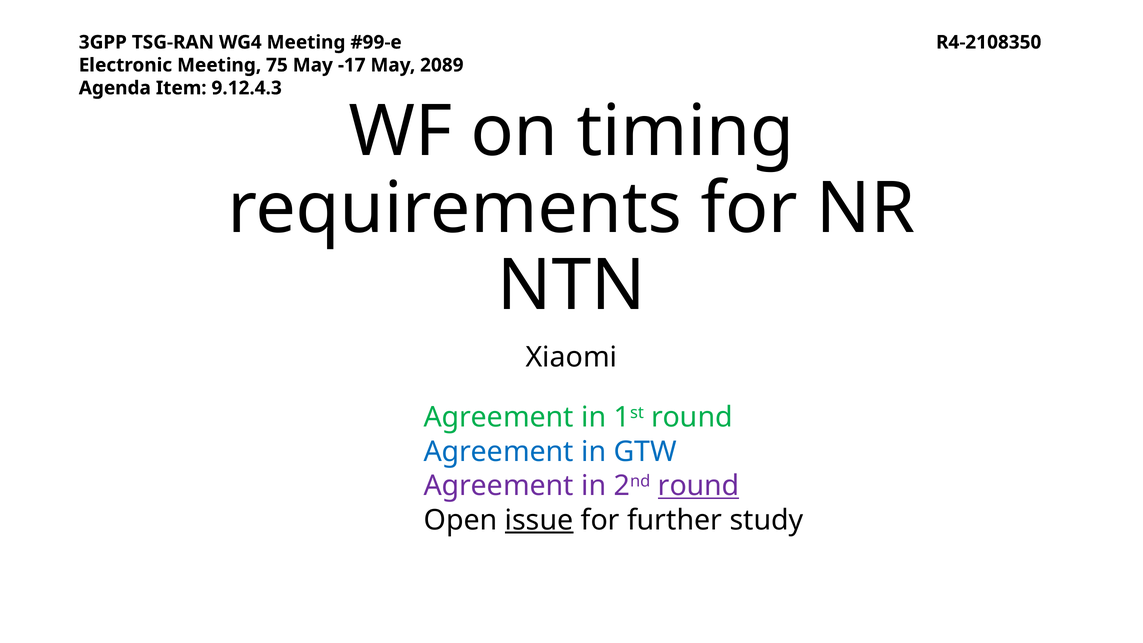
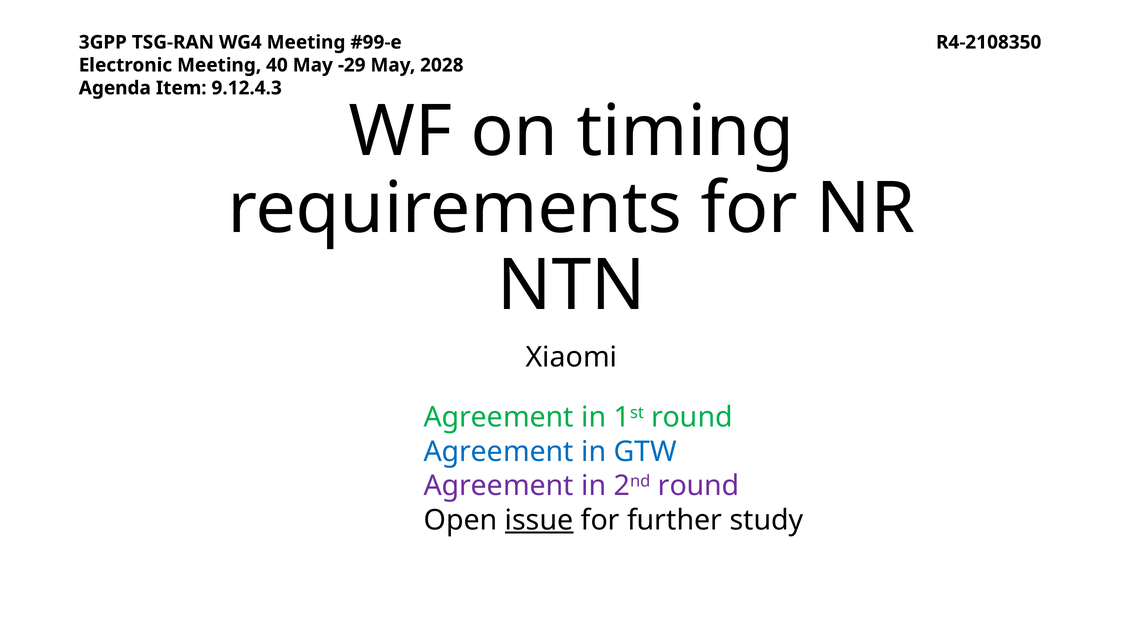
75: 75 -> 40 (277, 65)
-17: -17 -> -29 (352, 65)
2089: 2089 -> 2028 (442, 65)
round underline: present -> none (699, 486)
